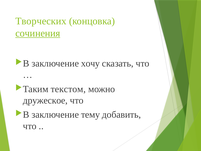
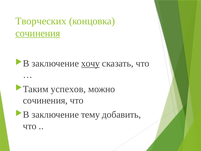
хочу underline: none -> present (91, 63)
текстом: текстом -> успехов (68, 89)
дружеское: дружеское -> сочинения (45, 100)
